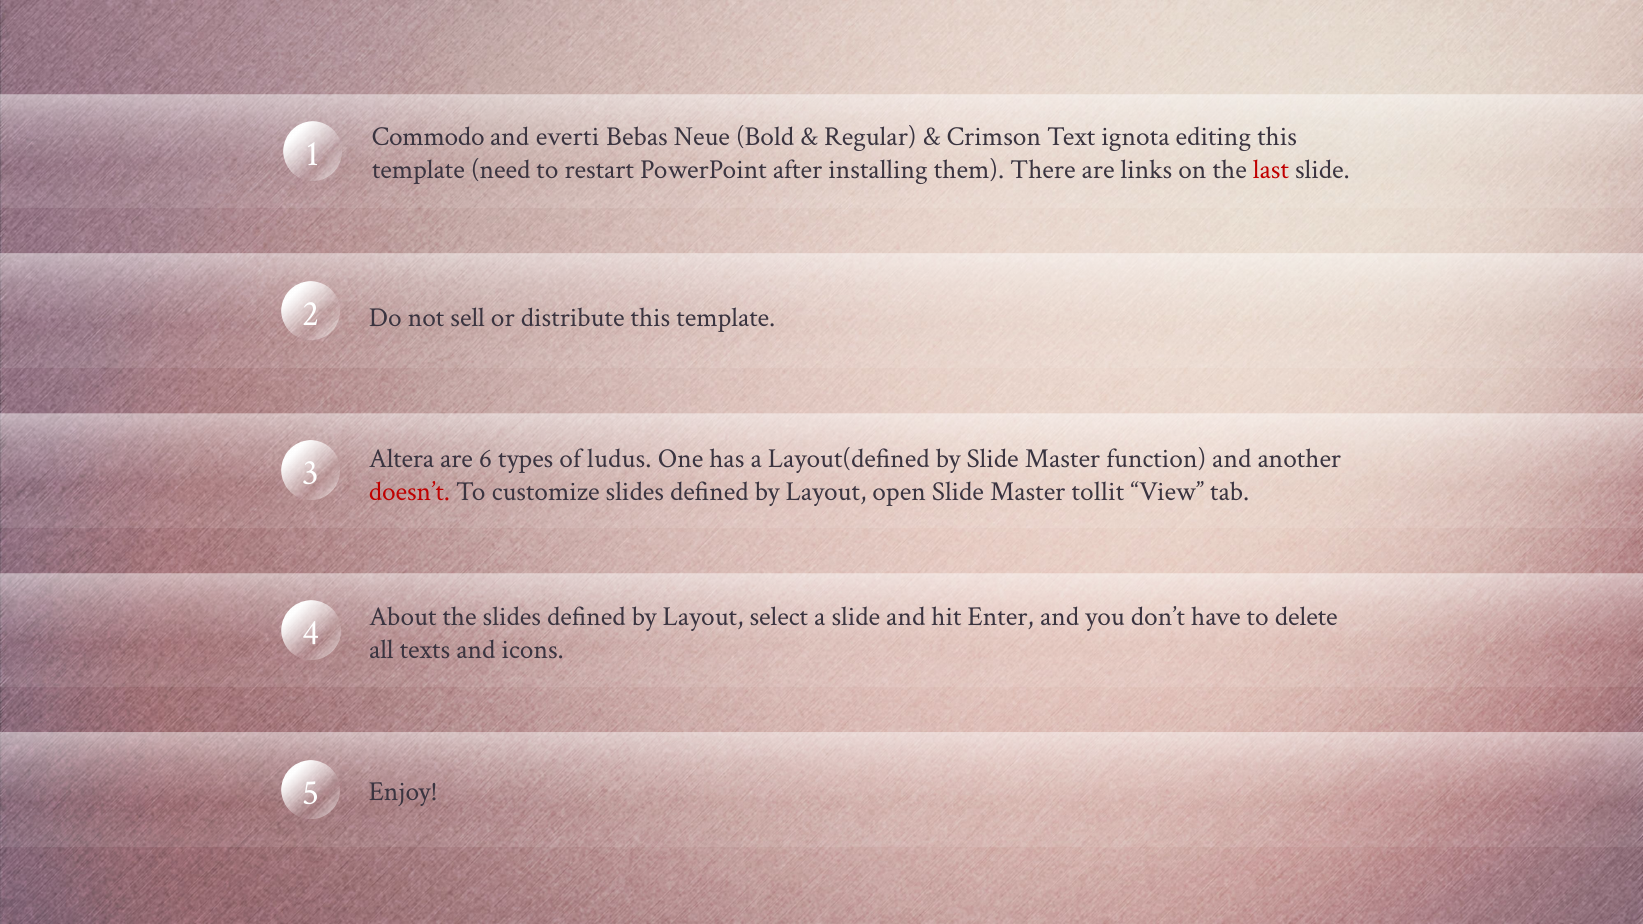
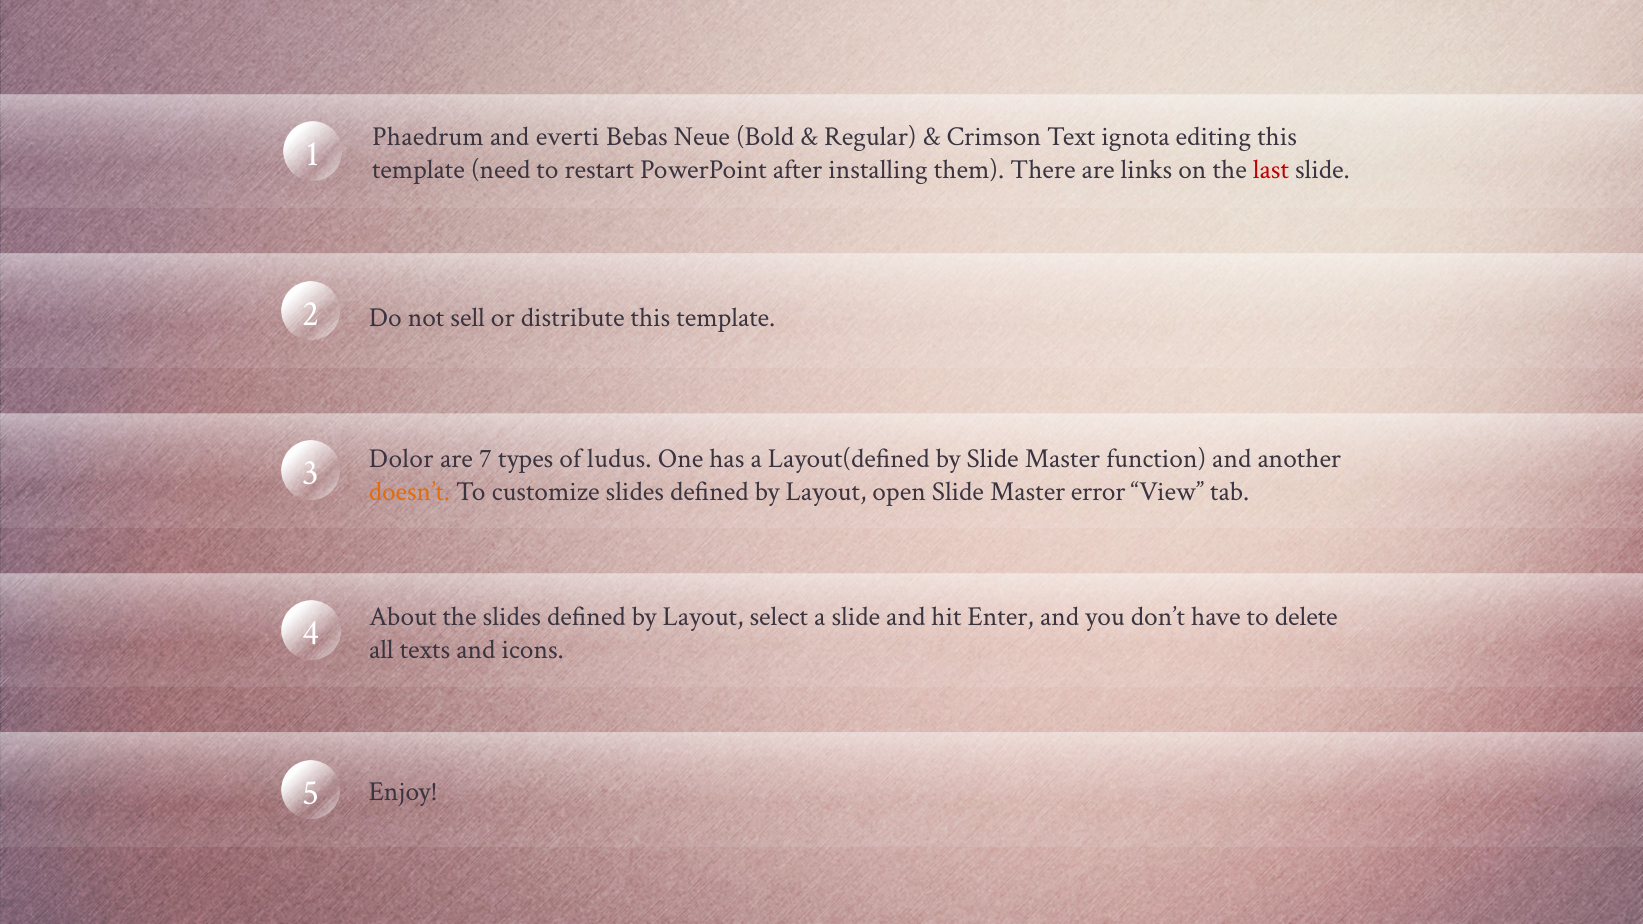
Commodo: Commodo -> Phaedrum (428, 136)
Altera: Altera -> Dolor (401, 459)
6: 6 -> 7 (485, 459)
doesn’t colour: red -> orange (409, 492)
tollit: tollit -> error (1098, 492)
